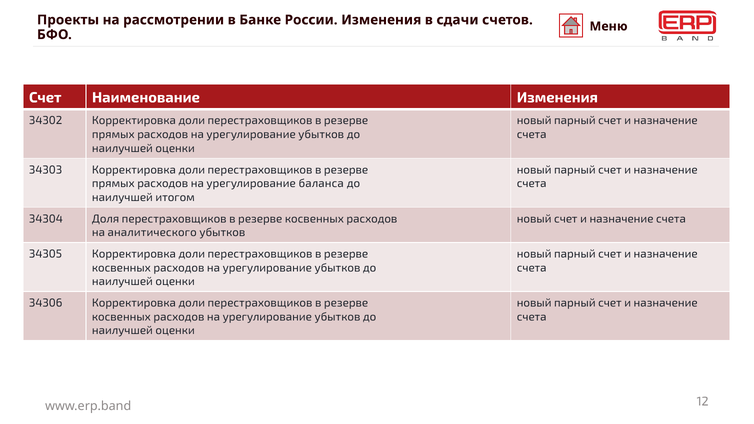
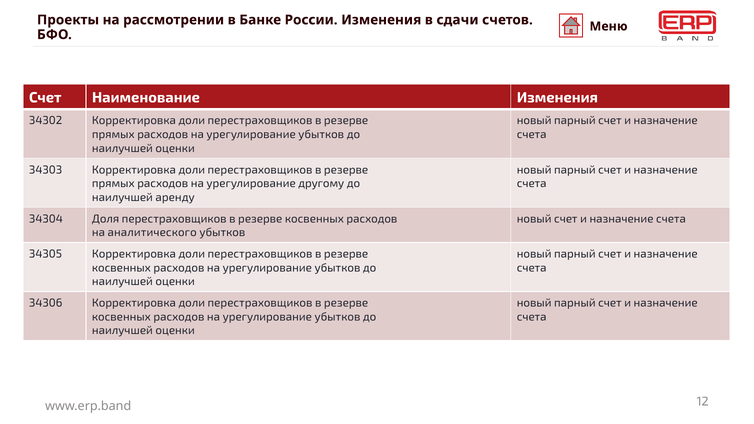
баланса: баланса -> другому (321, 184)
итогом: итогом -> аренду (175, 197)
